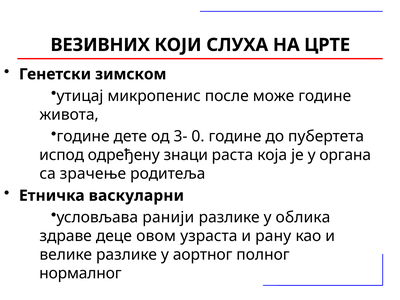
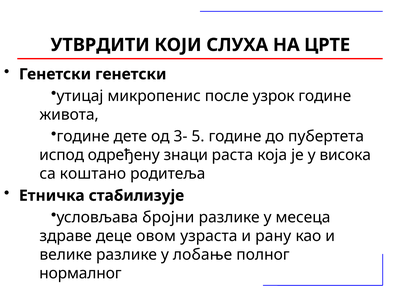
ВЕЗИВНИХ: ВЕЗИВНИХ -> УТВРДИТИ (100, 45)
Генетски зимском: зимском -> генетски (131, 74)
може: може -> узрок (274, 96)
0: 0 -> 5 (198, 136)
органа: органа -> висока (345, 155)
зрачење: зрачење -> коштано (93, 174)
васкуларни: васкуларни -> стабилизује (136, 196)
ранији: ранији -> бројни (168, 217)
облика: облика -> месеца (303, 217)
аортног: аортног -> лобање (203, 255)
